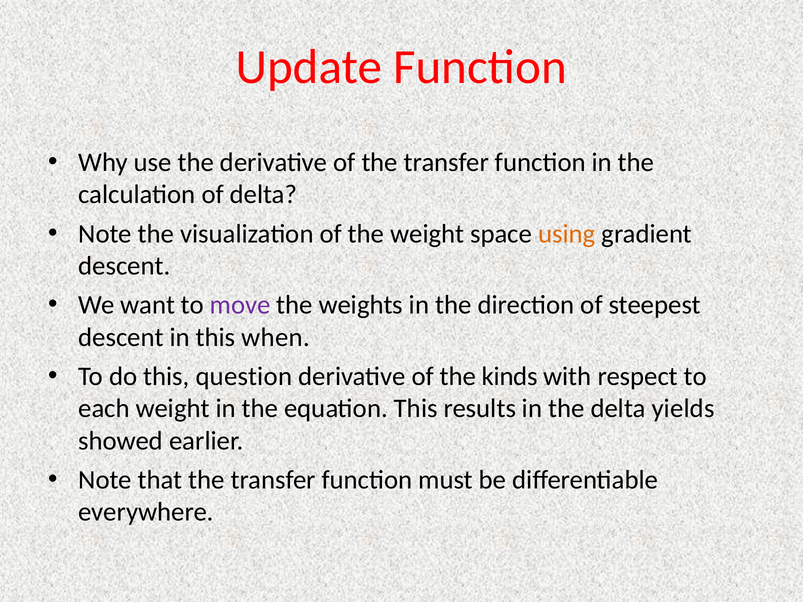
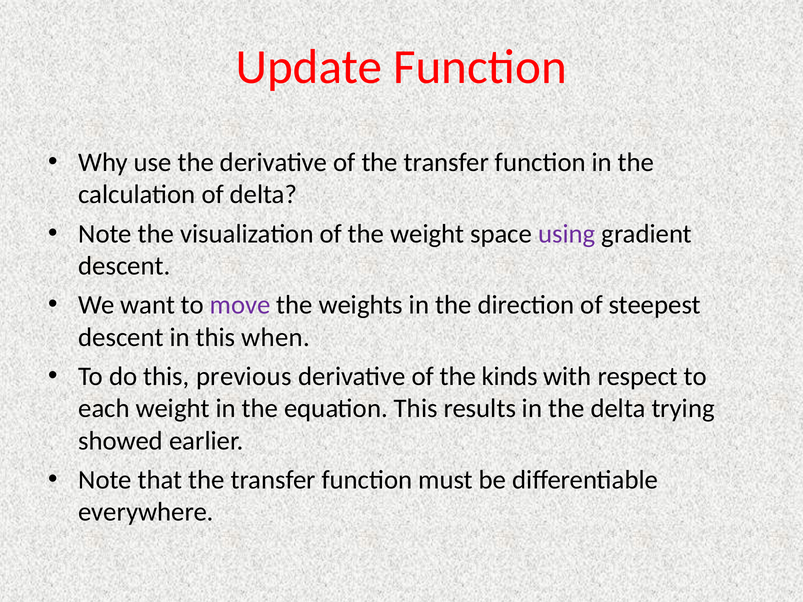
using colour: orange -> purple (567, 234)
question: question -> previous (244, 377)
yields: yields -> trying (683, 409)
